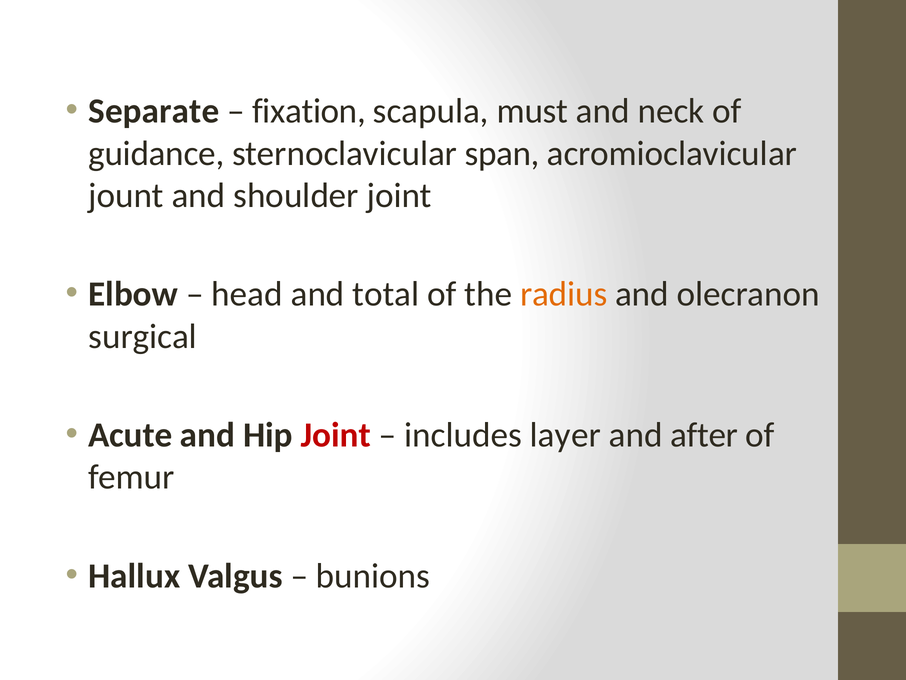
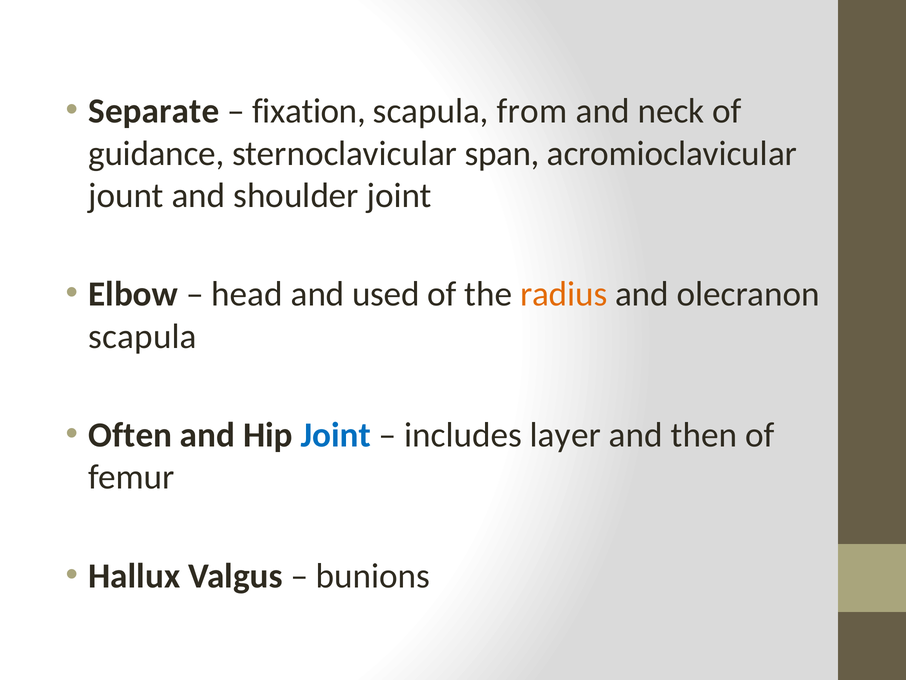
must: must -> from (532, 111)
total: total -> used (386, 294)
surgical: surgical -> scapula (143, 336)
Acute: Acute -> Often (130, 435)
Joint colour: red -> blue (336, 435)
after: after -> then (704, 435)
